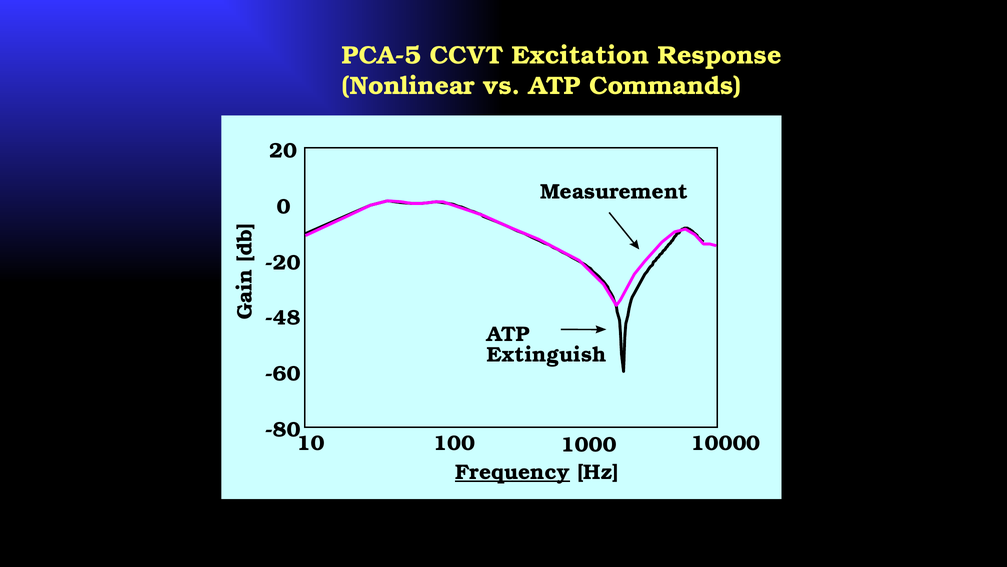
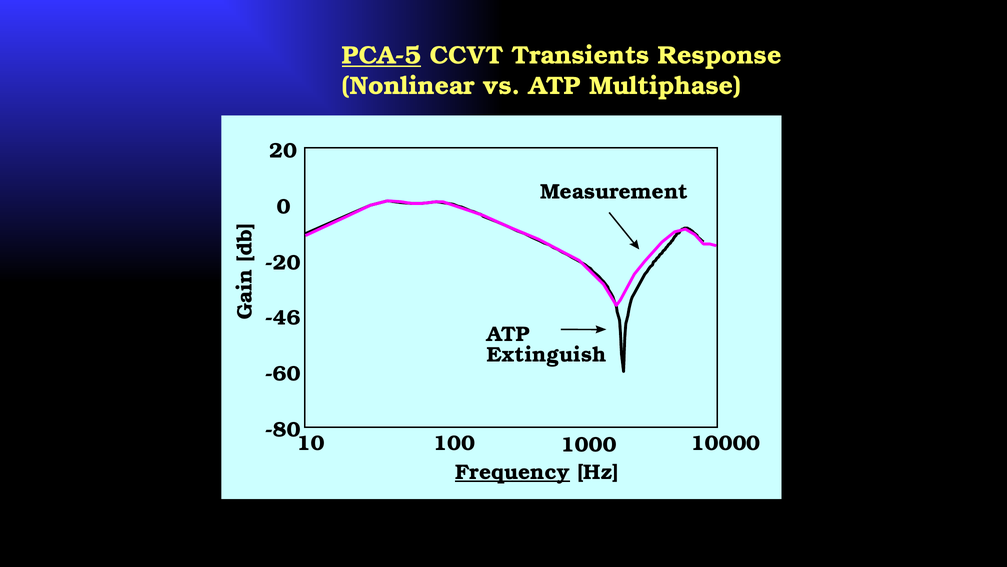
PCA-5 underline: none -> present (382, 55)
Excitation: Excitation -> Transients (581, 55)
Commands: Commands -> Multiphase (665, 86)
-48: -48 -> -46 (283, 317)
